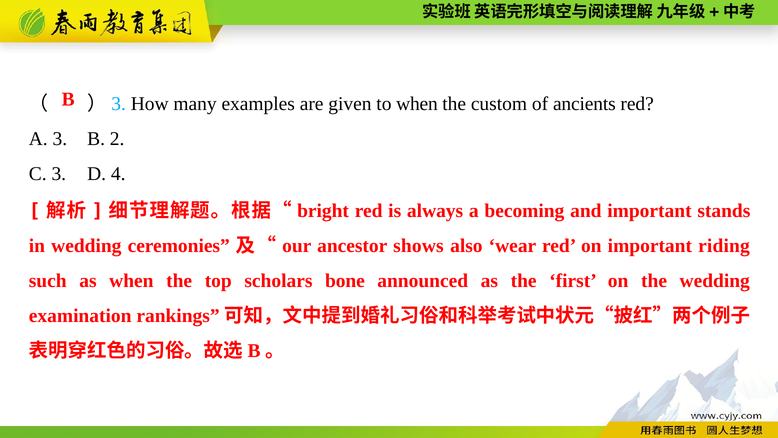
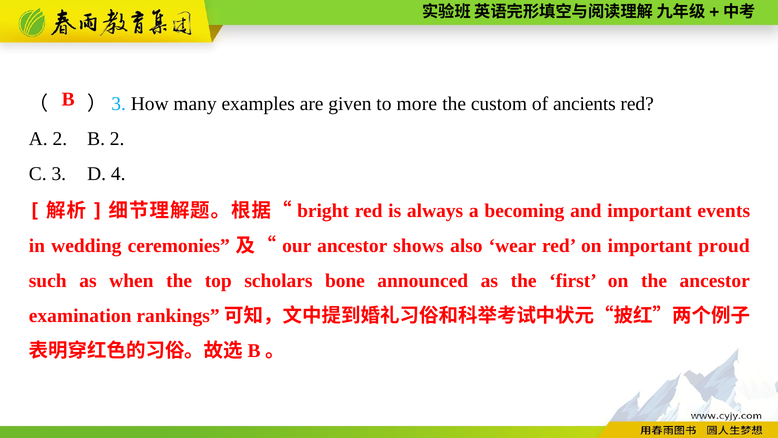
to when: when -> more (417, 104)
A 3: 3 -> 2 (60, 139)
stands: stands -> events (724, 211)
riding: riding -> proud (724, 246)
the wedding: wedding -> ancestor (715, 281)
